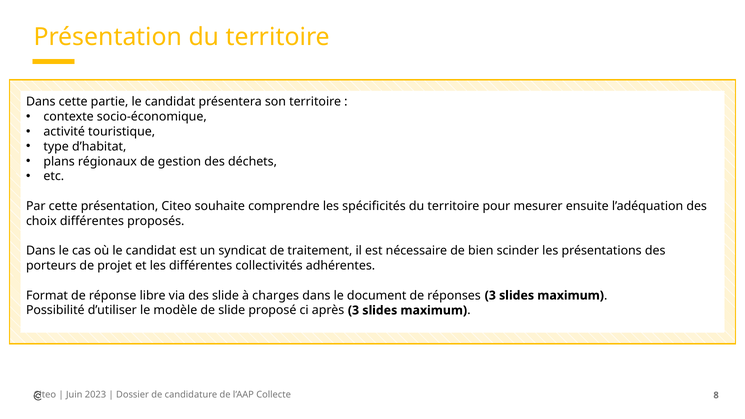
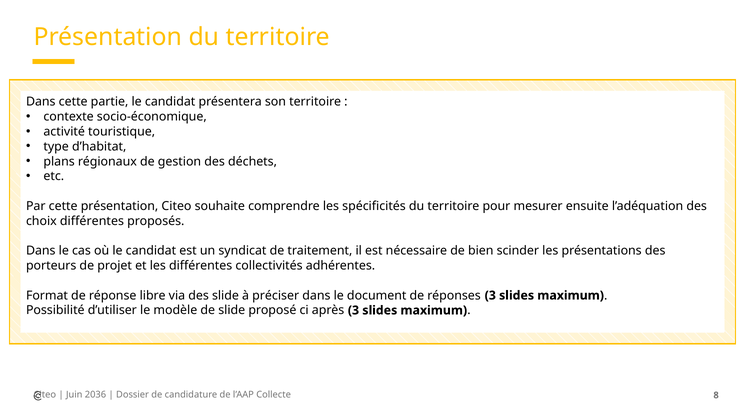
charges: charges -> préciser (276, 295)
2023: 2023 -> 2036 (95, 395)
